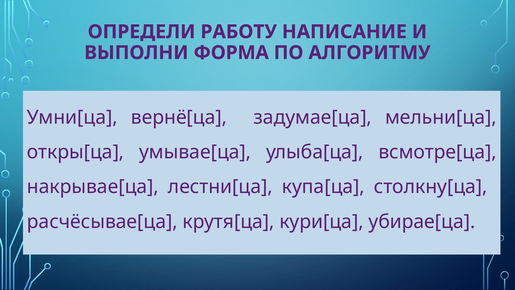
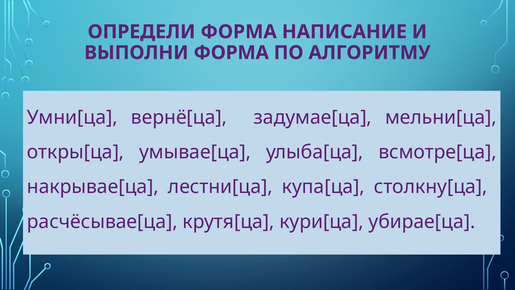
ОПРЕДЕЛИ РАБОТУ: РАБОТУ -> ФОРМА (239, 32)
